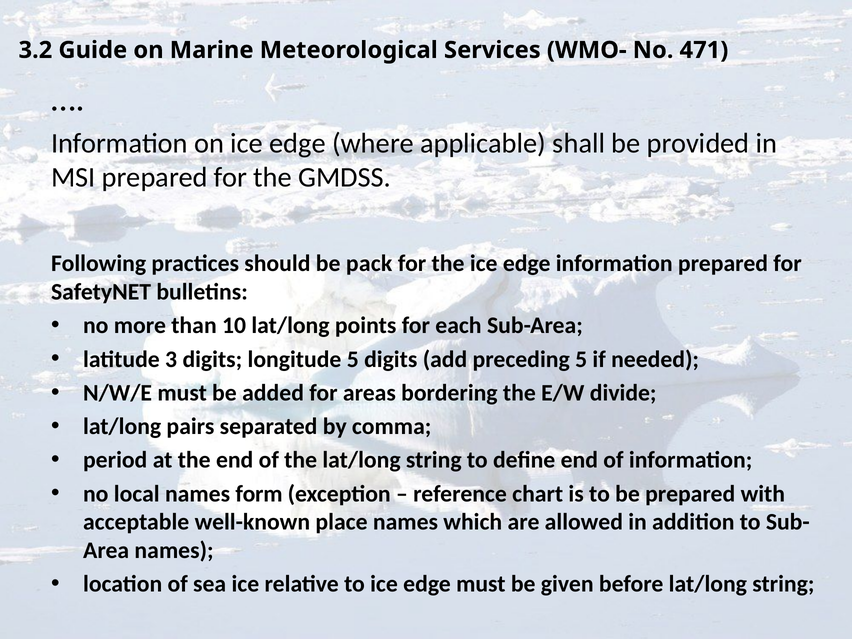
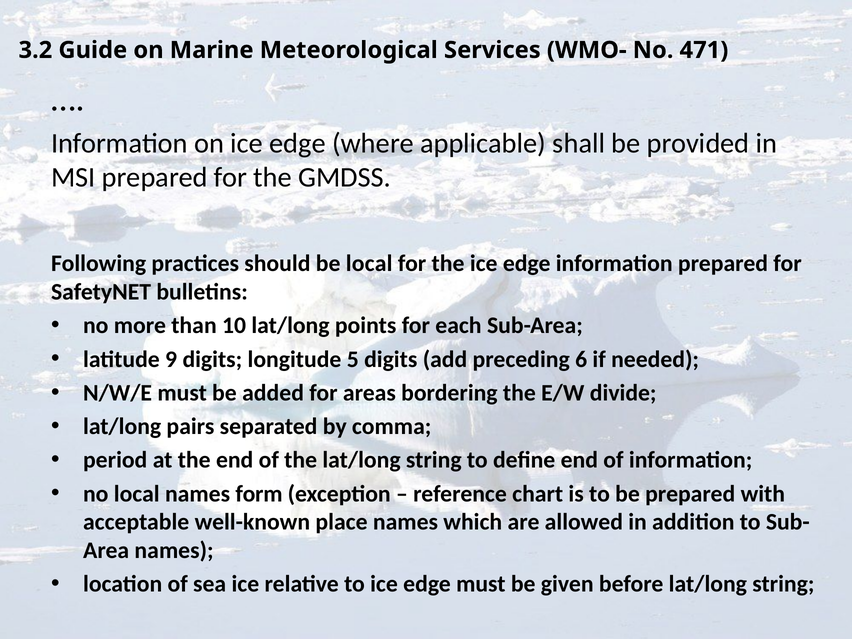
be pack: pack -> local (369, 264)
3: 3 -> 9 (171, 359)
preceding 5: 5 -> 6 (581, 359)
